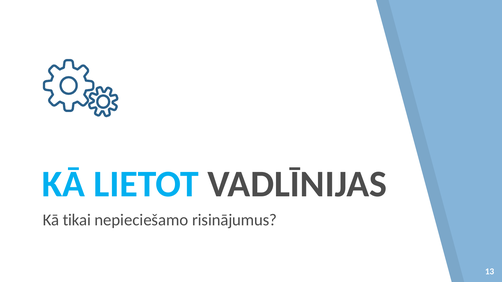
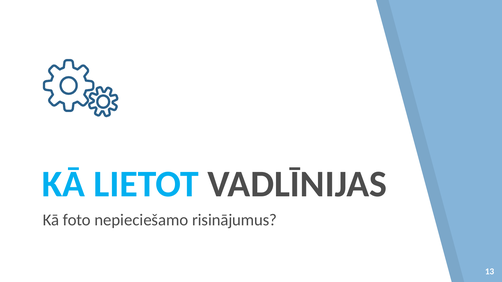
tikai: tikai -> foto (77, 220)
